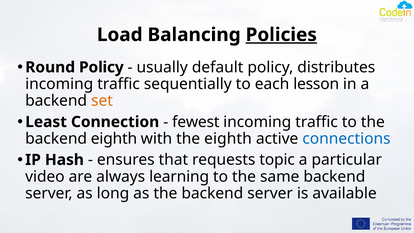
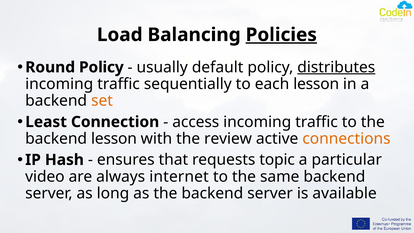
distributes underline: none -> present (336, 67)
fewest: fewest -> access (196, 122)
backend eighth: eighth -> lesson (114, 139)
the eighth: eighth -> review (228, 139)
connections colour: blue -> orange (346, 139)
learning: learning -> internet (179, 177)
